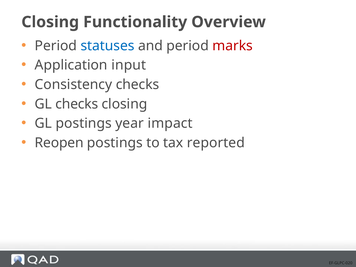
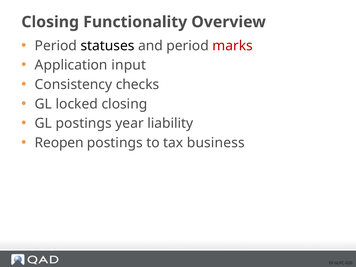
statuses colour: blue -> black (108, 46)
GL checks: checks -> locked (77, 104)
impact: impact -> liability (170, 123)
reported: reported -> business (216, 143)
